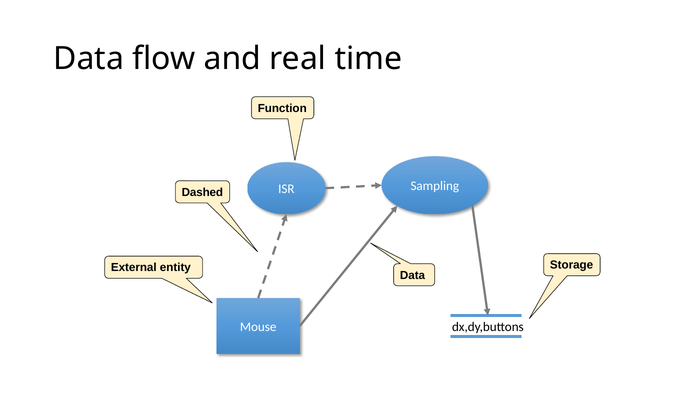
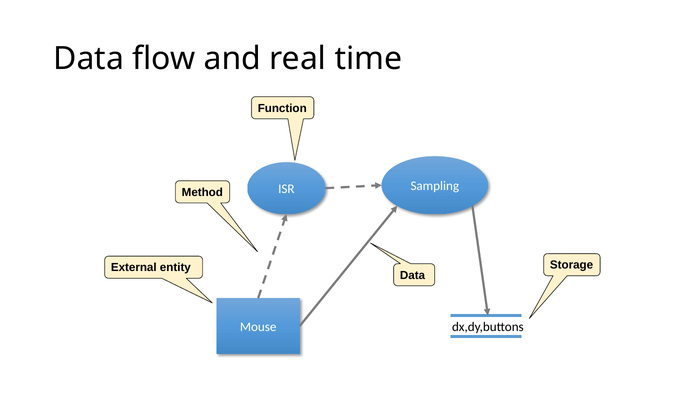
Dashed: Dashed -> Method (202, 192)
